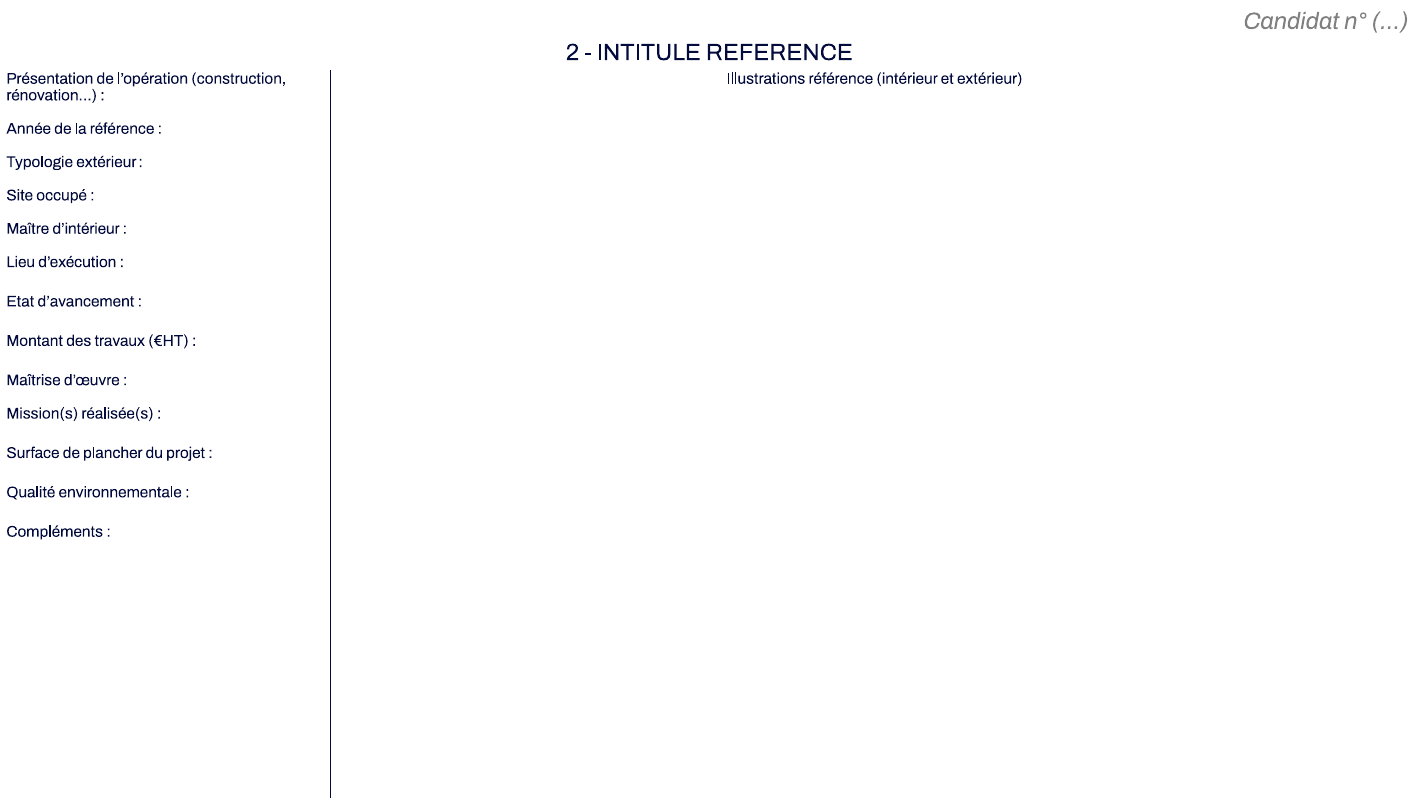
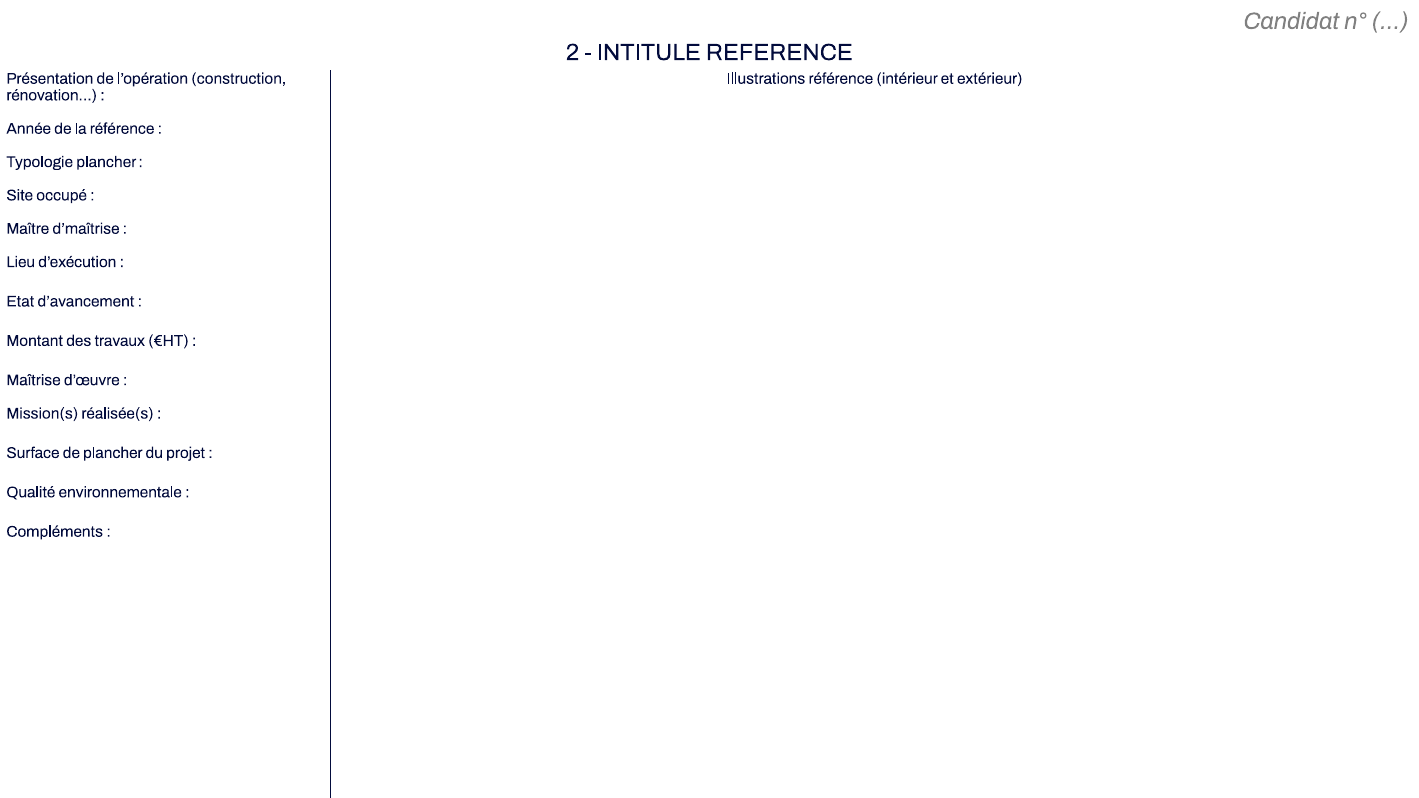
Typologie extérieur: extérieur -> plancher (106, 162)
d’intérieur: d’intérieur -> d’maîtrise (86, 229)
